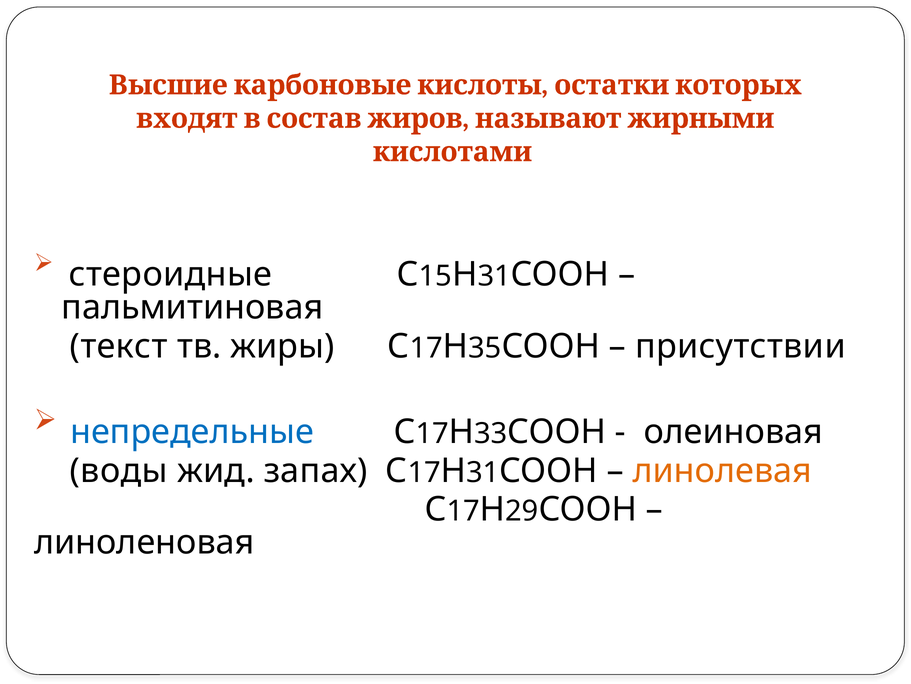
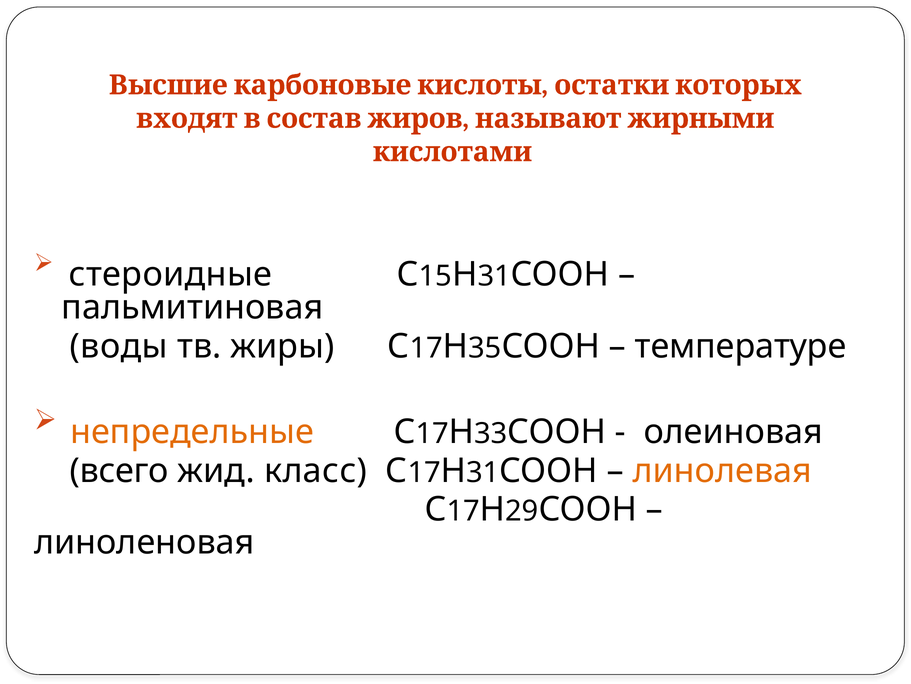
текст: текст -> воды (119, 346)
присутствии: присутствии -> температуре (741, 346)
непредельные colour: blue -> orange (192, 432)
воды: воды -> всего (119, 470)
запах: запах -> класс (316, 470)
